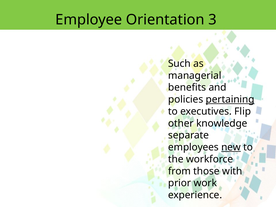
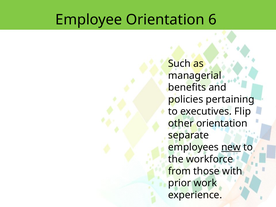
3: 3 -> 6 (213, 20)
pertaining underline: present -> none (230, 99)
other knowledge: knowledge -> orientation (222, 123)
